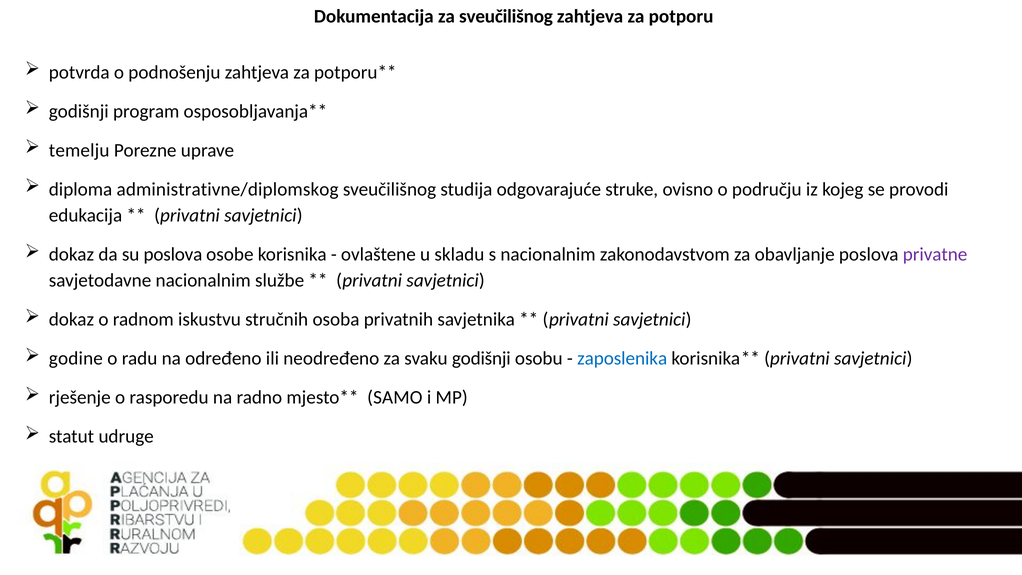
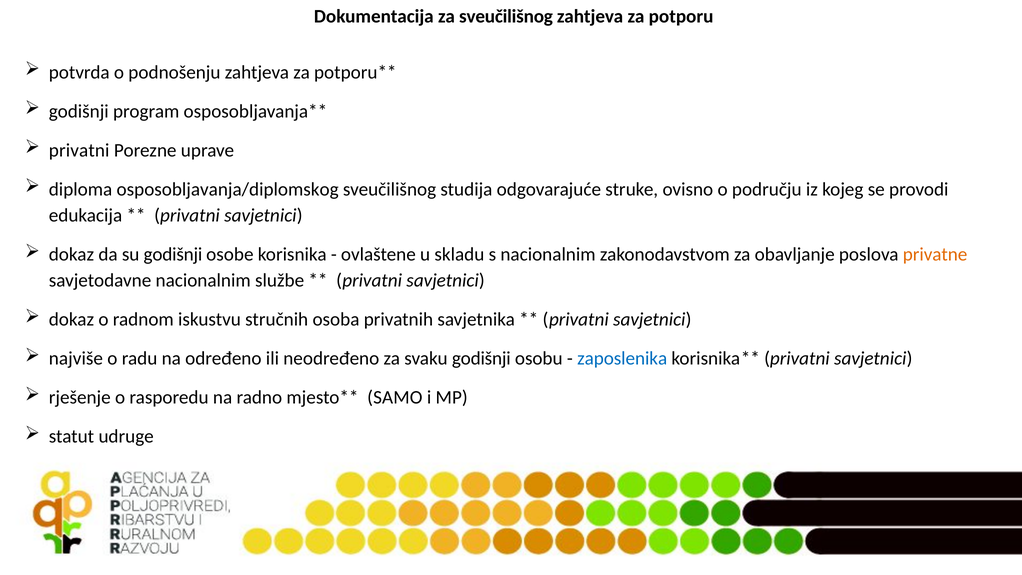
temelju: temelju -> privatni (79, 150)
administrativne/diplomskog: administrativne/diplomskog -> osposobljavanja/diplomskog (228, 189)
su poslova: poslova -> godišnji (173, 254)
privatne colour: purple -> orange (935, 254)
godine: godine -> najviše (76, 358)
